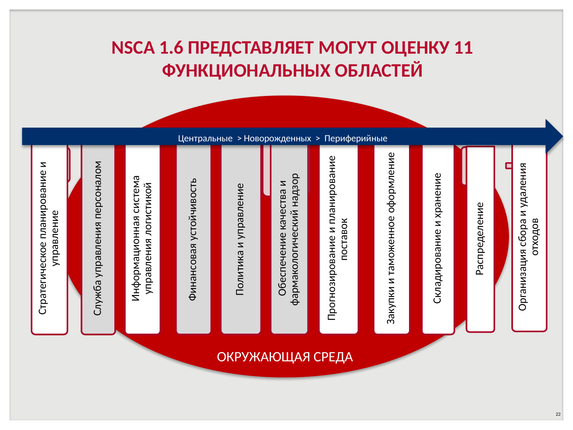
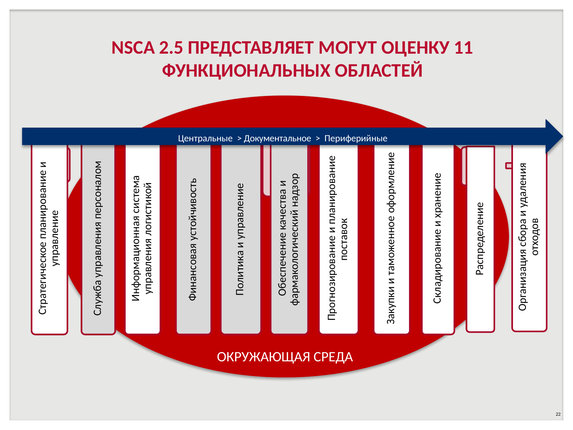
1.6: 1.6 -> 2.5 (171, 48)
Новорожденных: Новорожденных -> Документальное (278, 138)
